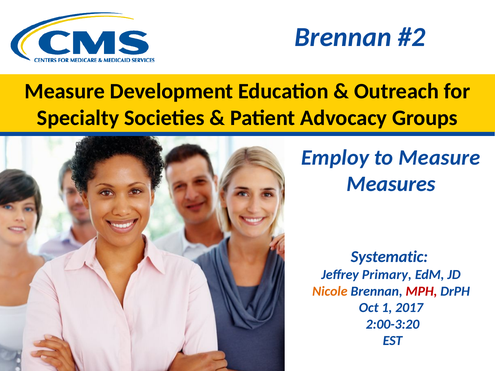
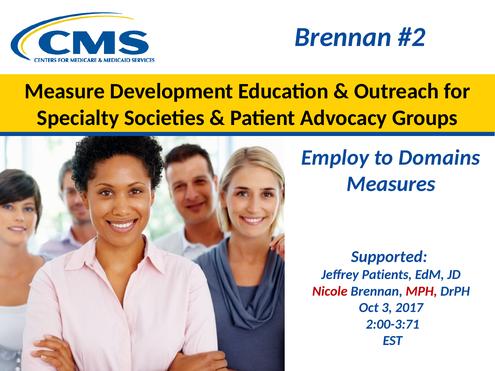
to Measure: Measure -> Domains (439, 158)
Systematic: Systematic -> Supported (389, 257)
Primary: Primary -> Patients (387, 275)
Nicole colour: orange -> red (330, 291)
1: 1 -> 3 (387, 308)
2:00-3:20: 2:00-3:20 -> 2:00-3:71 (393, 324)
